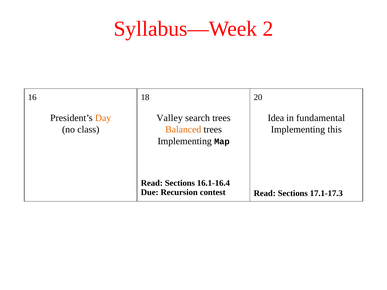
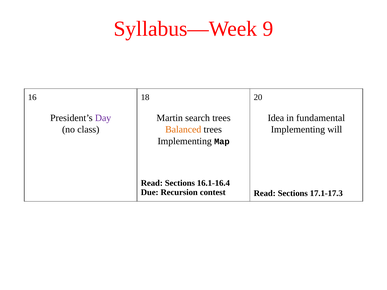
2: 2 -> 9 (268, 29)
Day colour: orange -> purple (103, 118)
Valley: Valley -> Martin (170, 118)
this: this -> will (335, 130)
